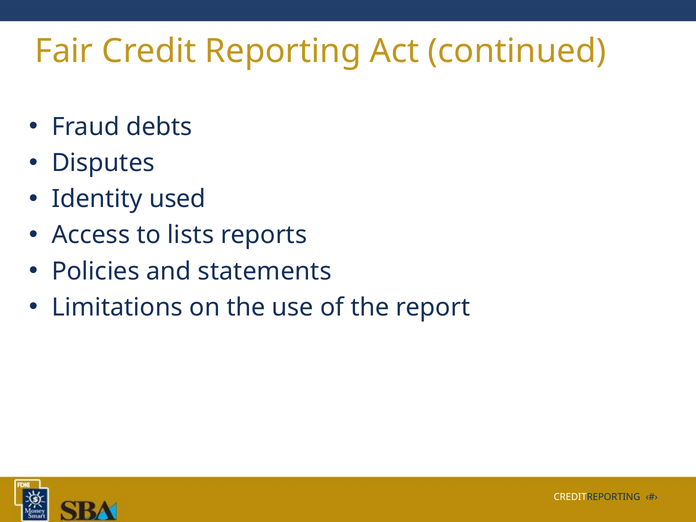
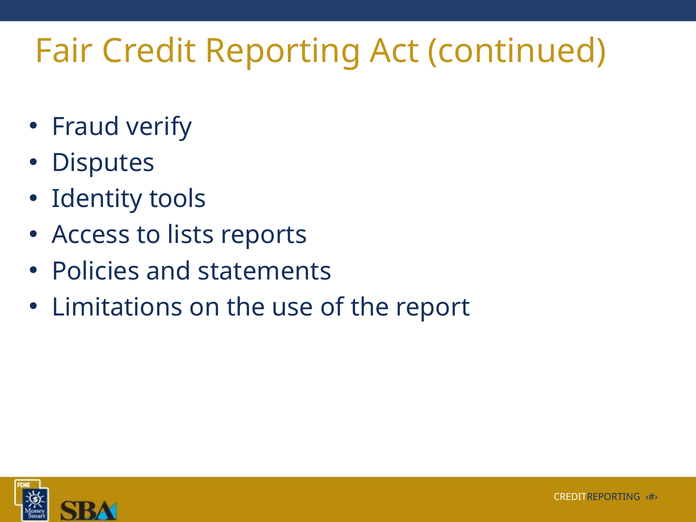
debts: debts -> verify (159, 127)
used: used -> tools (178, 199)
